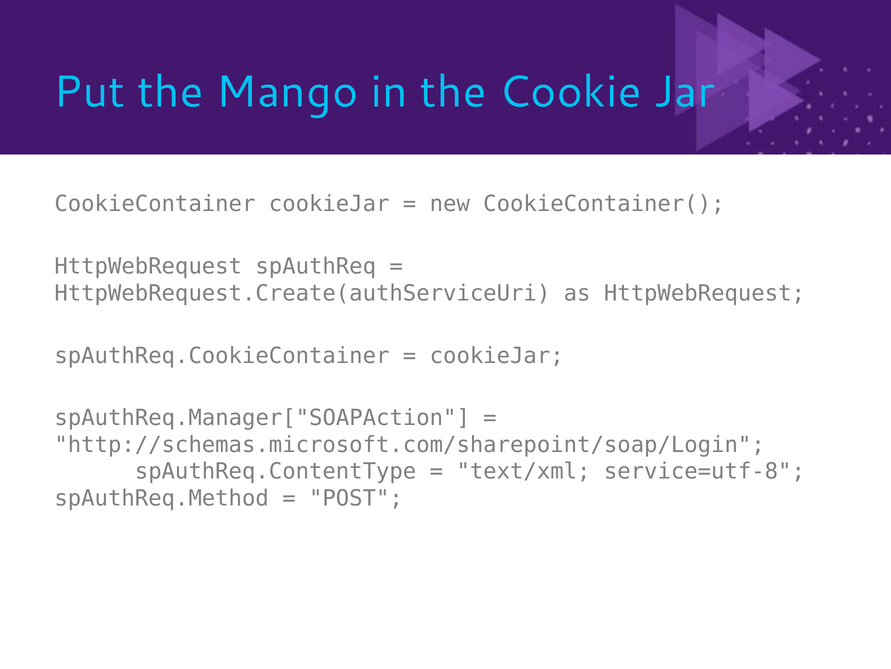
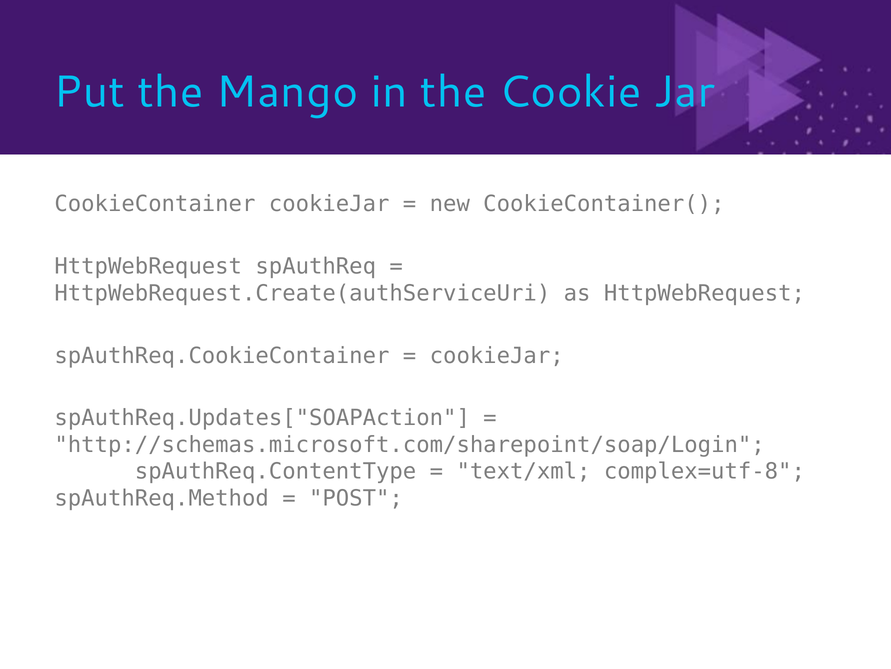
spAuthReq.Manager["SOAPAction: spAuthReq.Manager["SOAPAction -> spAuthReq.Updates["SOAPAction (262, 418)
service=utf-8: service=utf-8 -> complex=utf-8 (704, 471)
